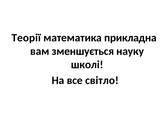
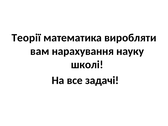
прикладна: прикладна -> виробляти (130, 38)
зменшується: зменшується -> нарахування (83, 51)
світло: світло -> задачі (102, 80)
